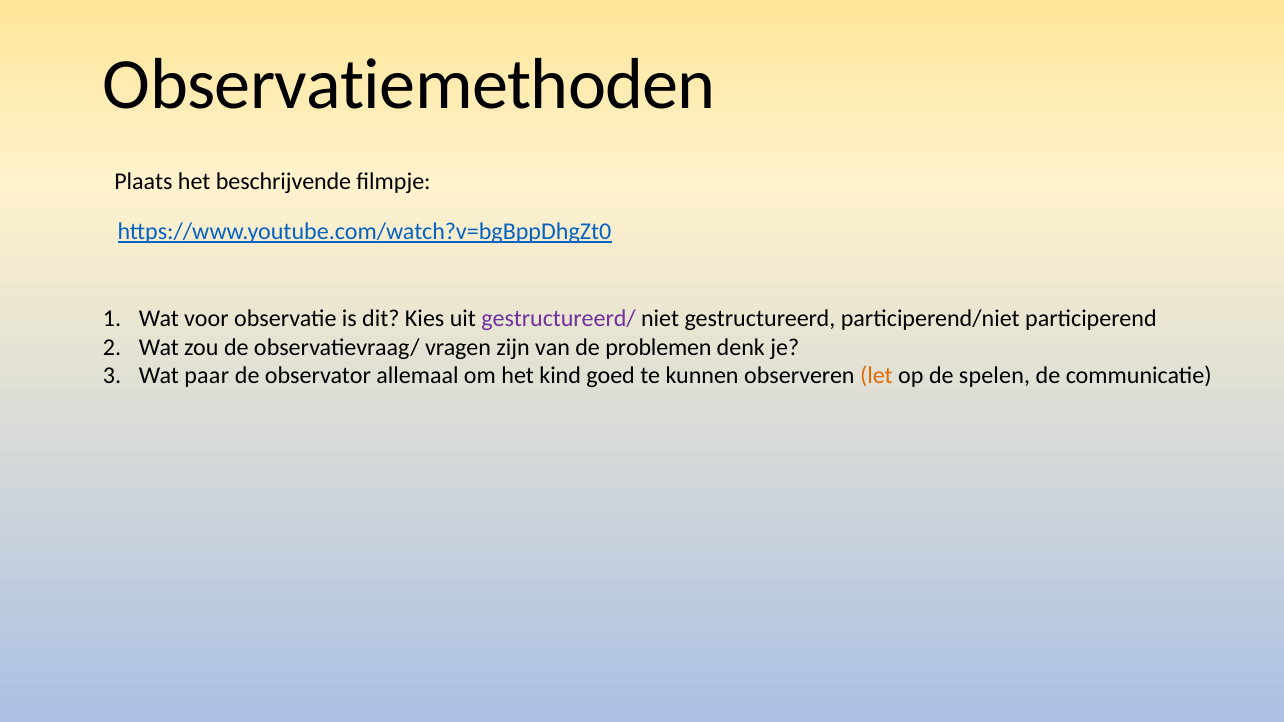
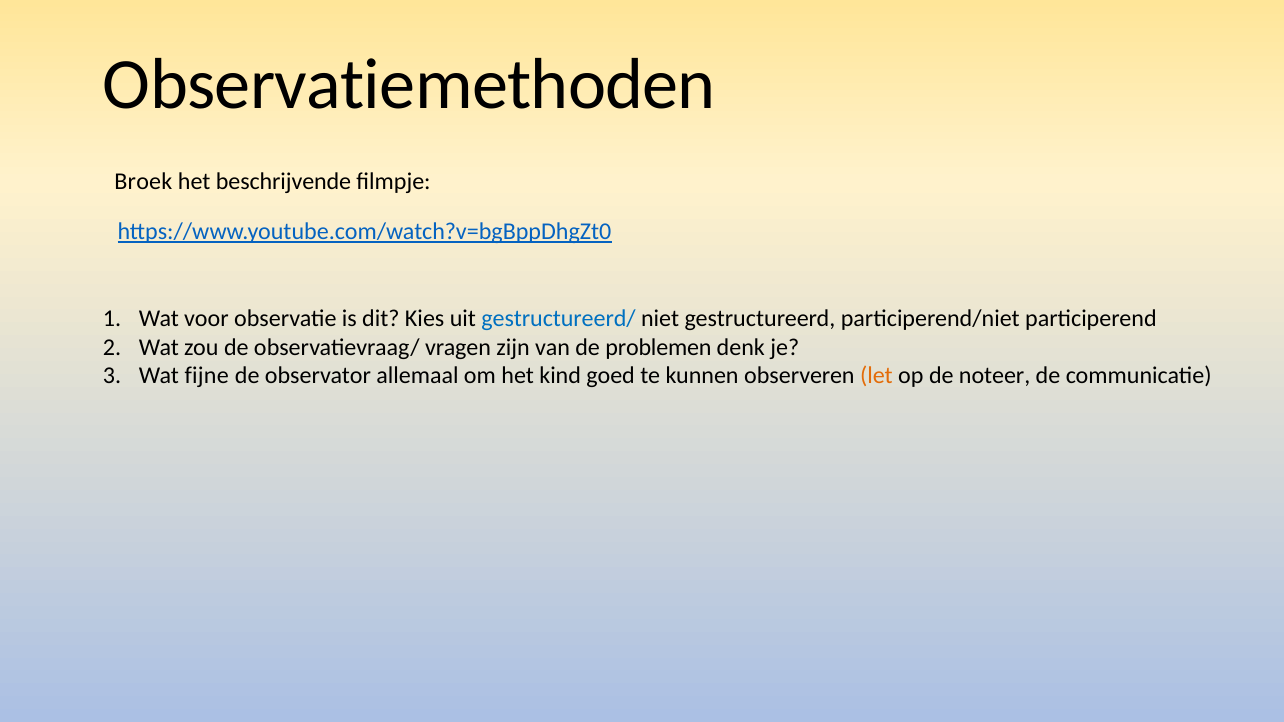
Plaats: Plaats -> Broek (143, 182)
gestructureerd/ colour: purple -> blue (559, 318)
paar: paar -> fijne (207, 376)
spelen: spelen -> noteer (995, 376)
